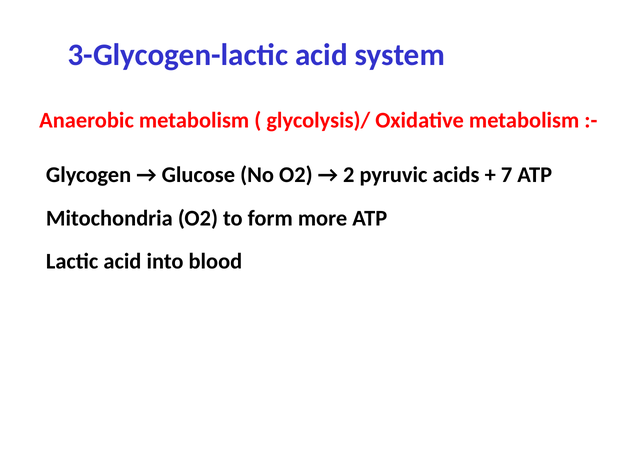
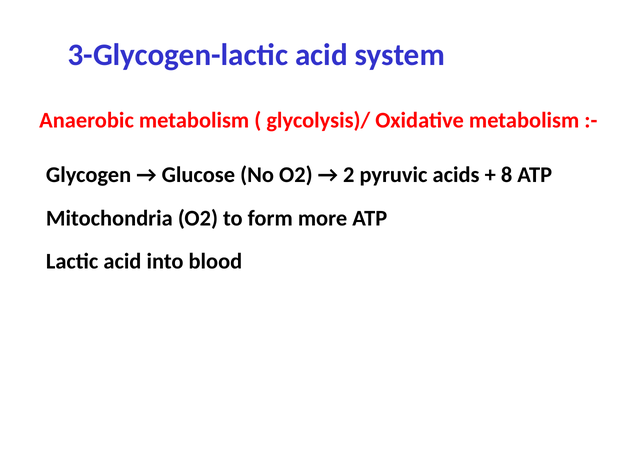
7: 7 -> 8 (507, 175)
